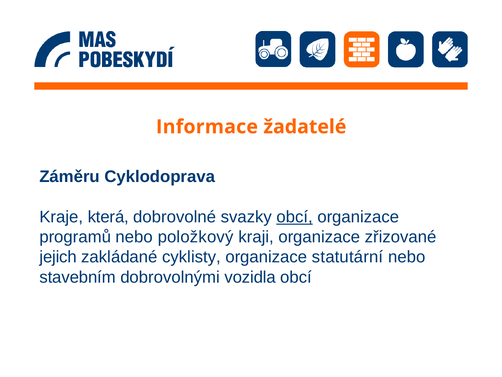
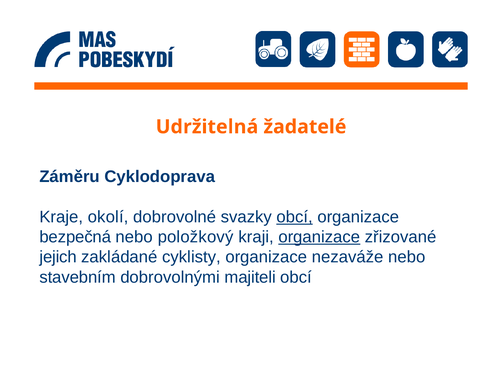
Informace: Informace -> Udržitelná (207, 127)
která: která -> okolí (108, 217)
programů: programů -> bezpečná (75, 237)
organizace underline: none -> present (319, 237)
statutární: statutární -> nezaváže (348, 257)
vozidla: vozidla -> majiteli (250, 277)
